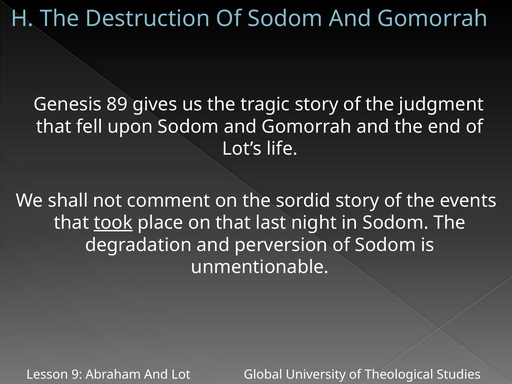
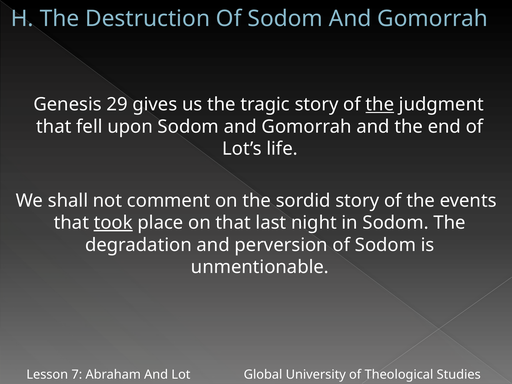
89: 89 -> 29 (117, 105)
the underline: none -> present (380, 105)
9: 9 -> 7 (77, 375)
